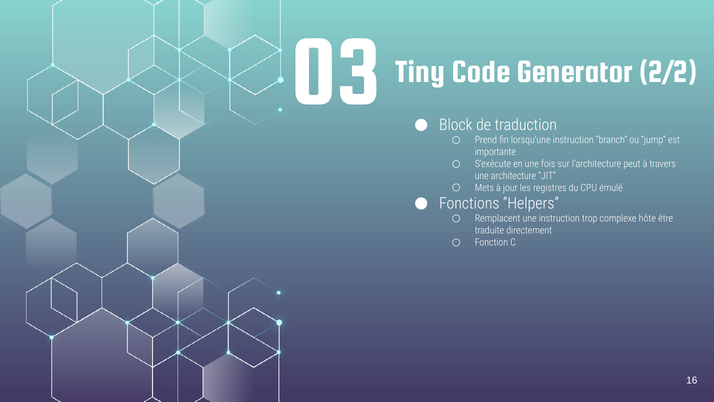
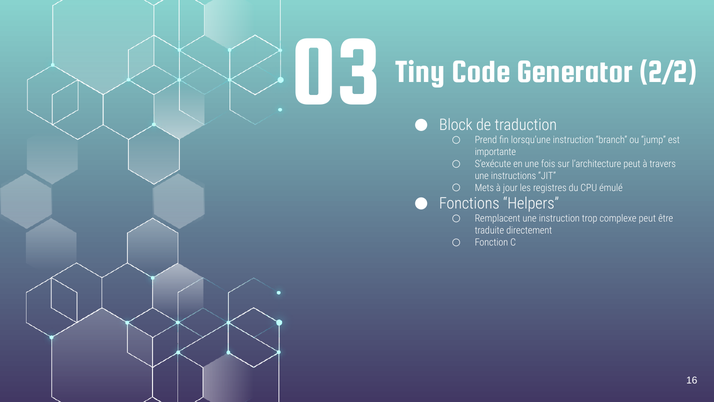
architecture: architecture -> instructions (514, 176)
complexe hôte: hôte -> peut (647, 219)
